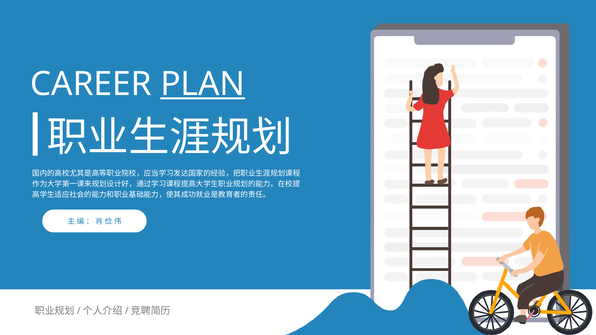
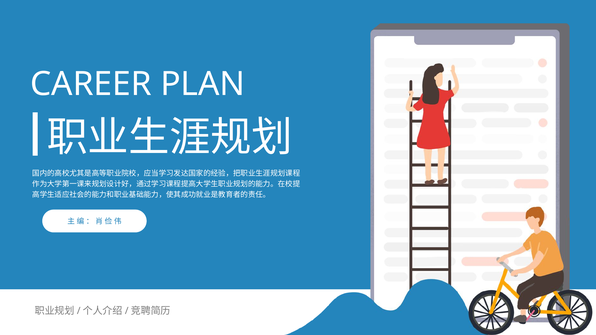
PLAN underline: present -> none (203, 84)
